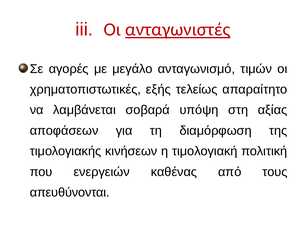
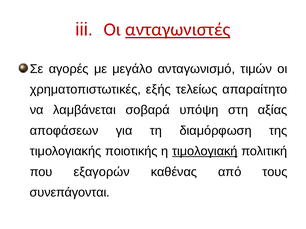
κινήσεων: κινήσεων -> ποιοτικής (131, 152)
τιμολογιακή underline: none -> present (205, 152)
ενεργειών: ενεργειών -> εξαγορών (102, 172)
απευθύνονται: απευθύνονται -> συνεπάγονται (70, 193)
